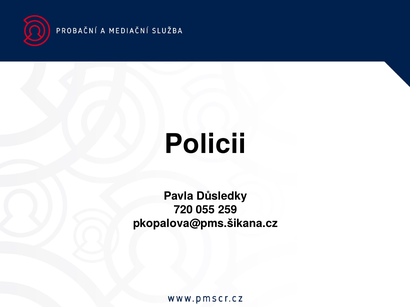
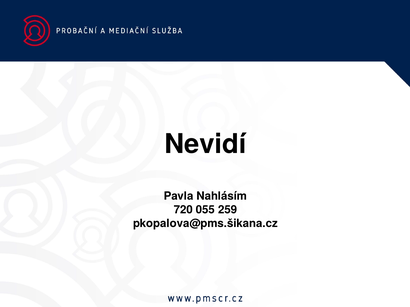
Policii: Policii -> Nevidí (205, 144)
Důsledky: Důsledky -> Nahlásím (222, 197)
